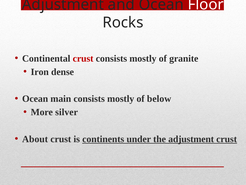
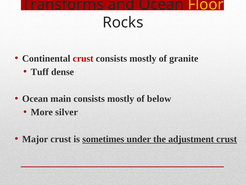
Adjustment: Adjustment -> Transforms (63, 5)
Floor colour: white -> yellow (206, 5)
Iron: Iron -> Tuff (40, 72)
About: About -> Major (35, 139)
continents: continents -> sometimes (103, 139)
